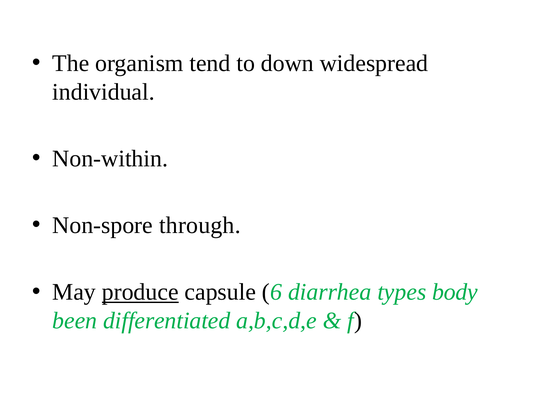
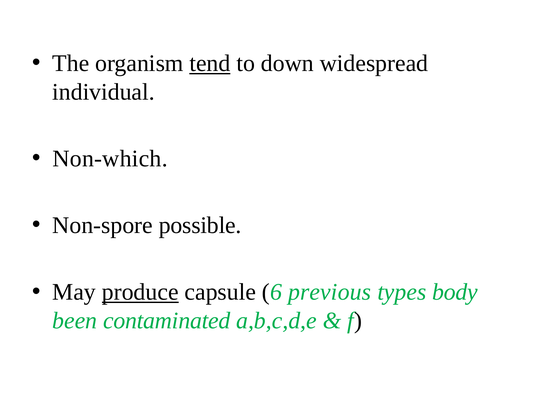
tend underline: none -> present (210, 63)
Non-within: Non-within -> Non-which (110, 159)
through: through -> possible (200, 225)
diarrhea: diarrhea -> previous (330, 292)
differentiated: differentiated -> contaminated (167, 321)
